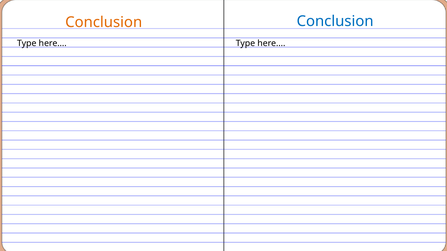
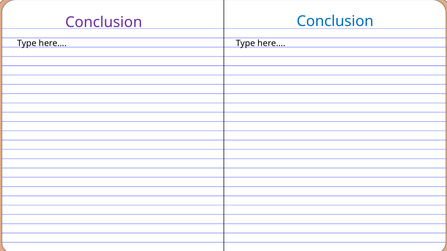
Conclusion colour: orange -> purple (104, 22)
